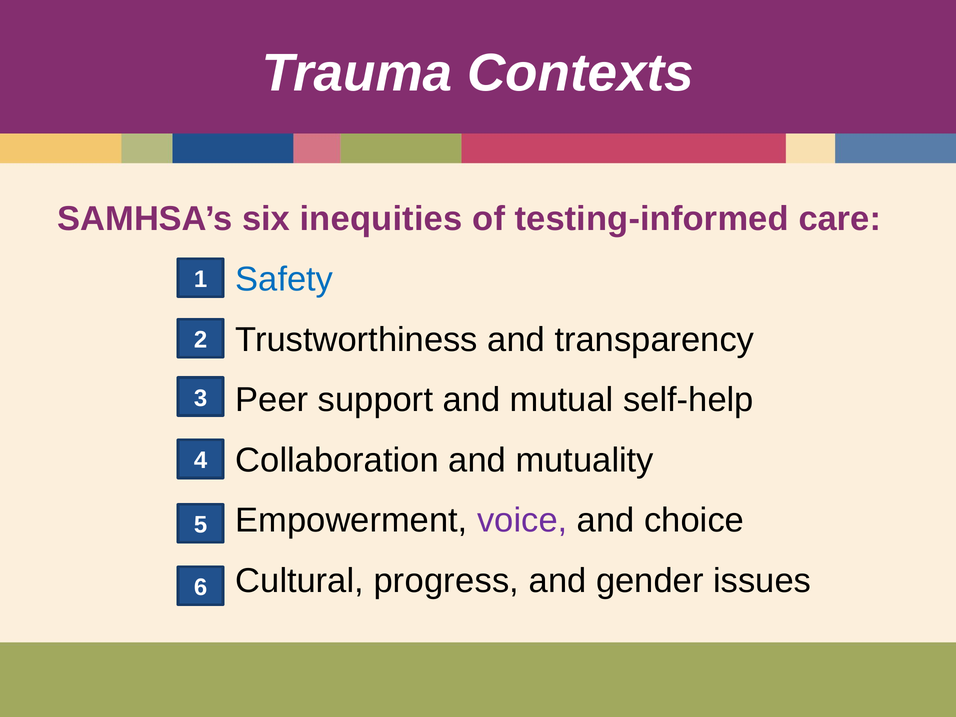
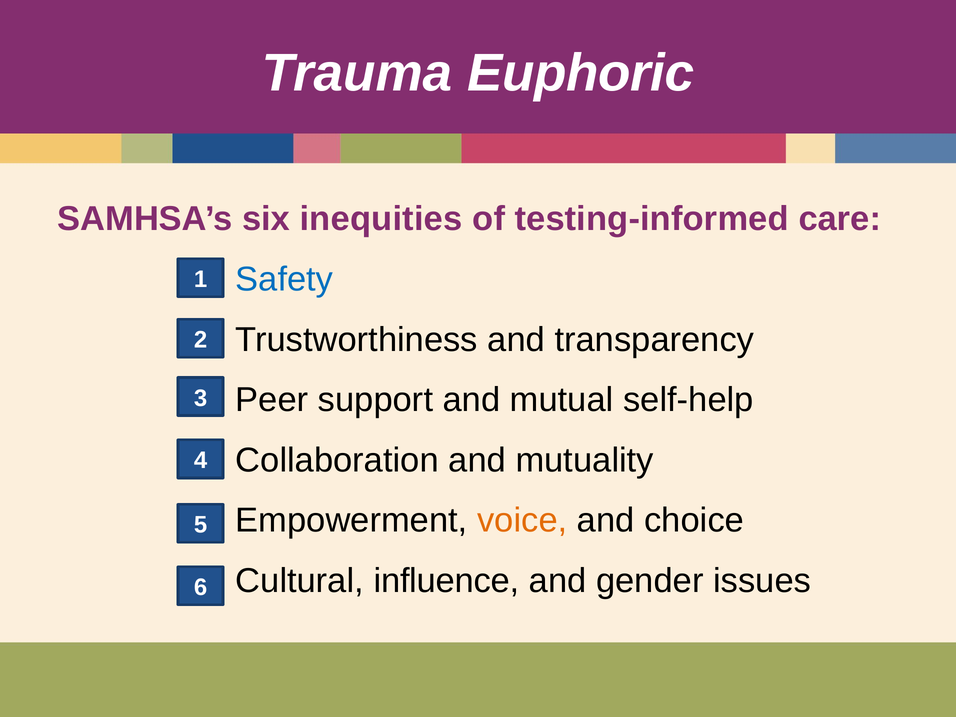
Contexts: Contexts -> Euphoric (581, 73)
voice colour: purple -> orange (522, 520)
progress: progress -> influence (447, 581)
